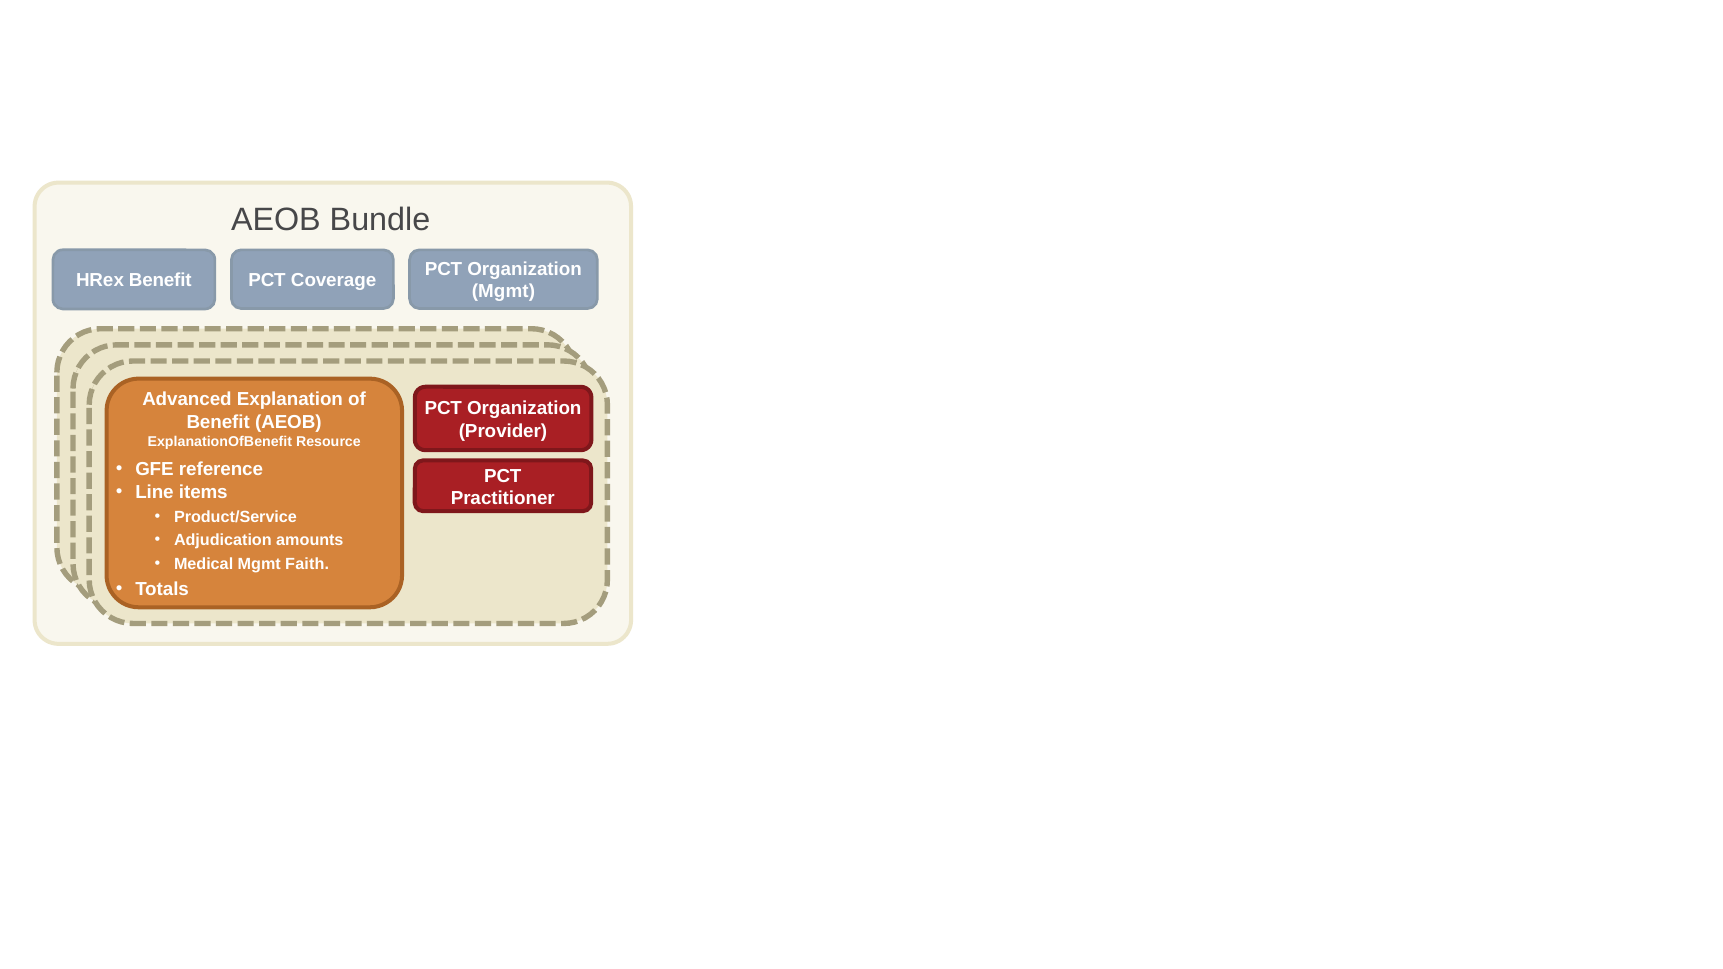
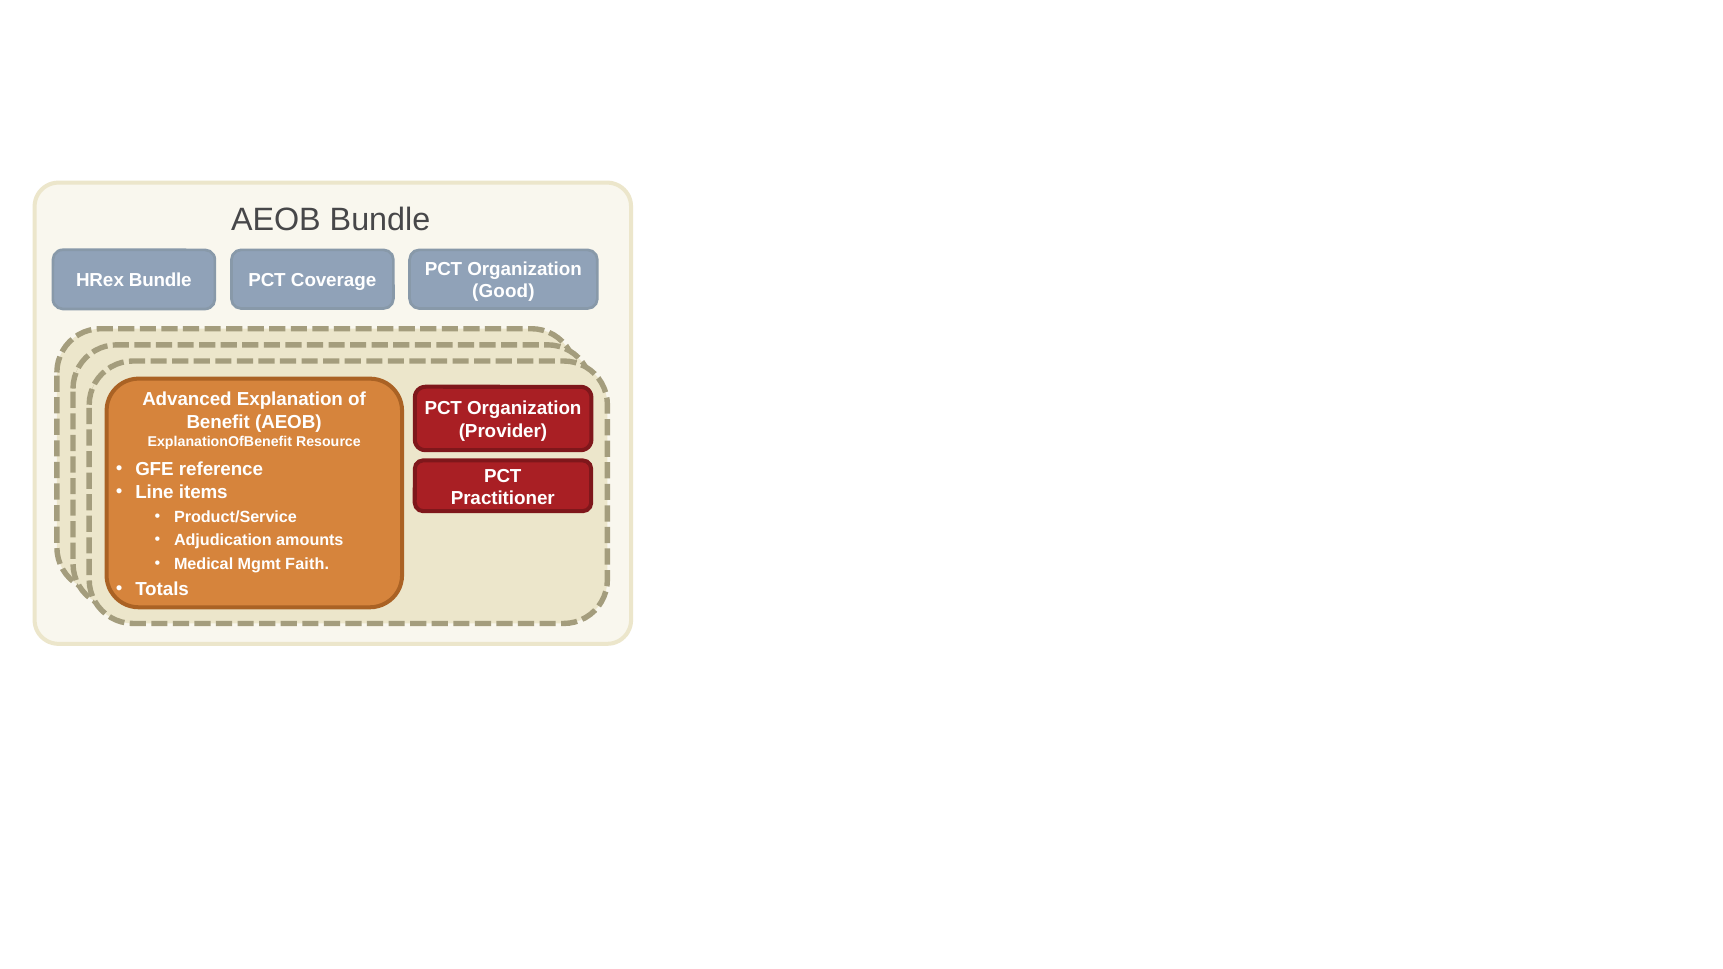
HRex Benefit: Benefit -> Bundle (160, 281)
Mgmt: Mgmt -> Good (503, 292)
